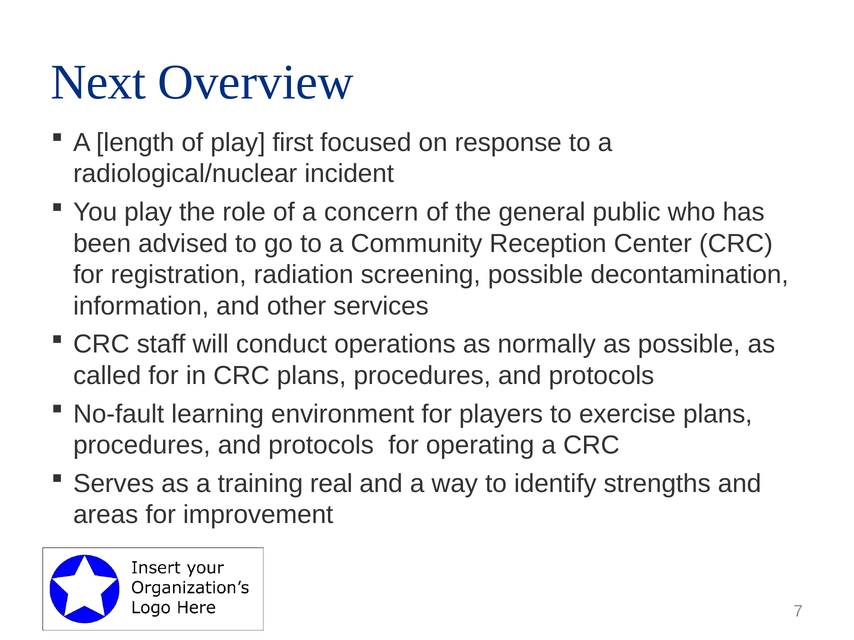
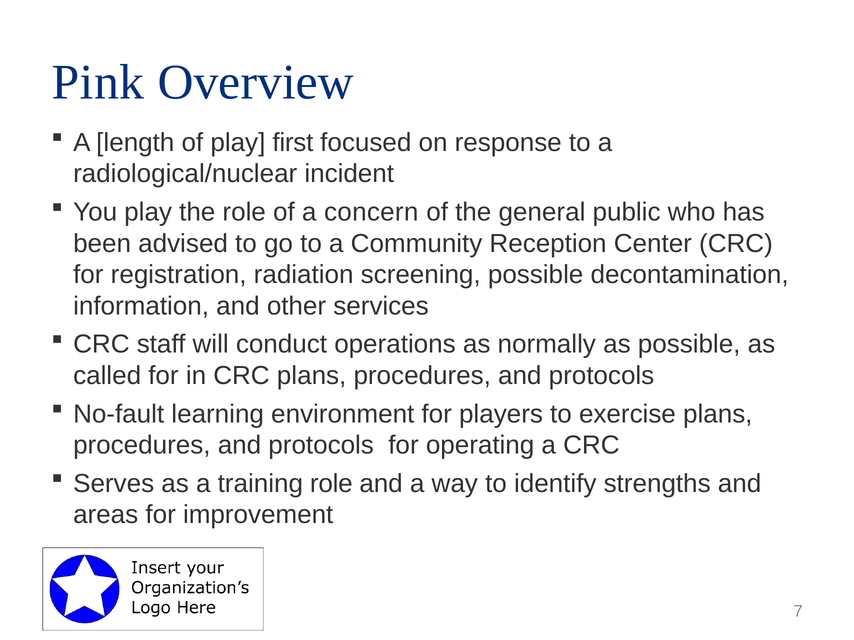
Next: Next -> Pink (98, 83)
training real: real -> role (331, 484)
